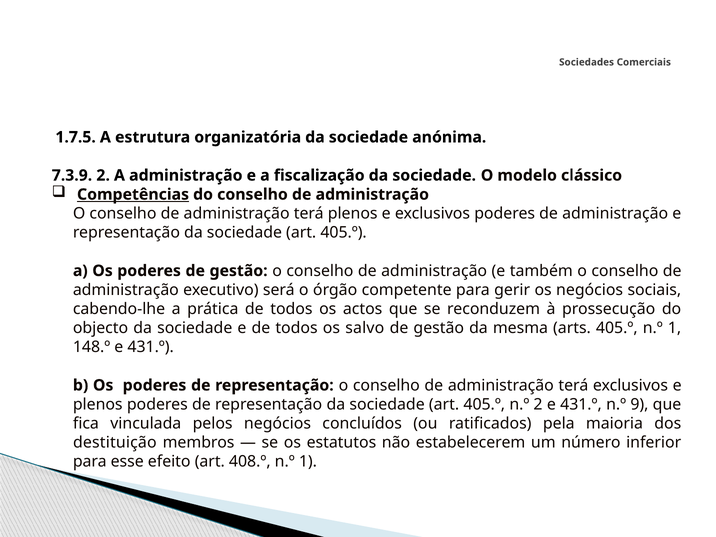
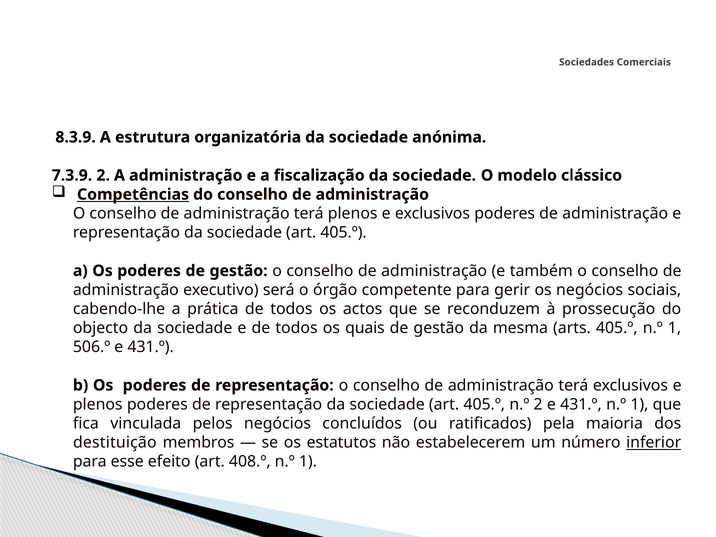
1.7.5: 1.7.5 -> 8.3.9 (76, 137)
salvo: salvo -> quais (365, 328)
148.º: 148.º -> 506.º (92, 347)
431.º n.º 9: 9 -> 1 (639, 404)
inferior underline: none -> present (654, 443)
